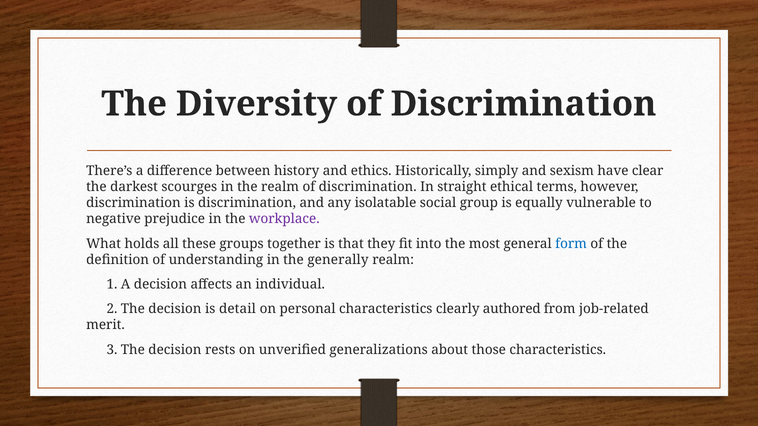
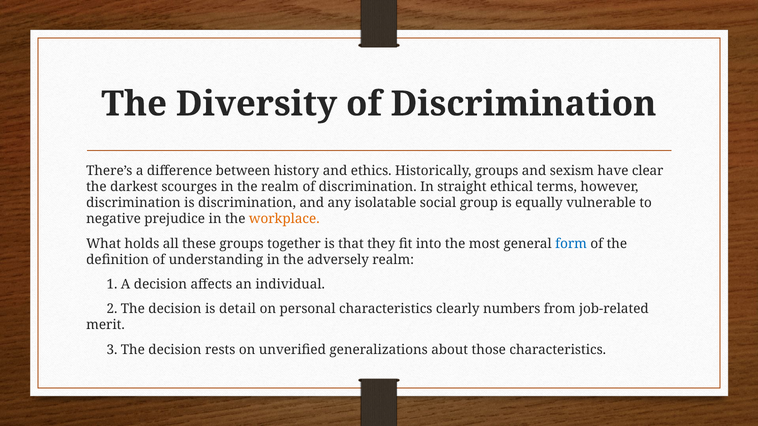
Historically simply: simply -> groups (497, 171)
workplace colour: purple -> orange (284, 219)
generally: generally -> adversely (338, 260)
authored: authored -> numbers (512, 309)
